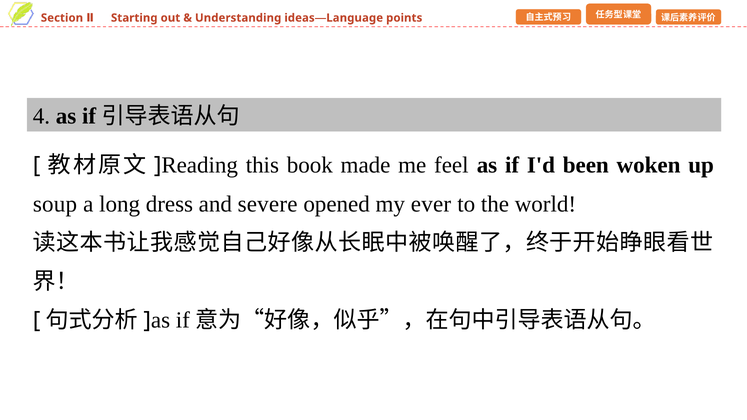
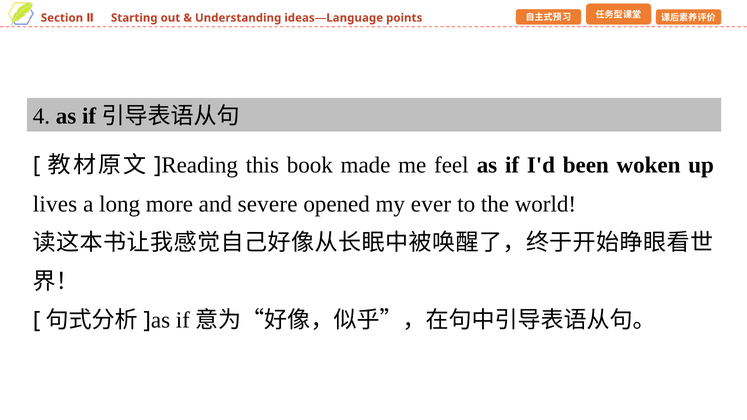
soup: soup -> lives (55, 204)
dress: dress -> more (169, 204)
